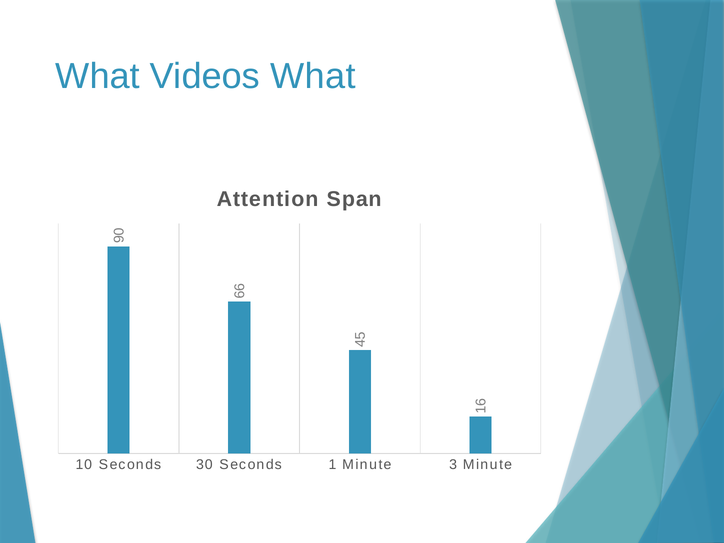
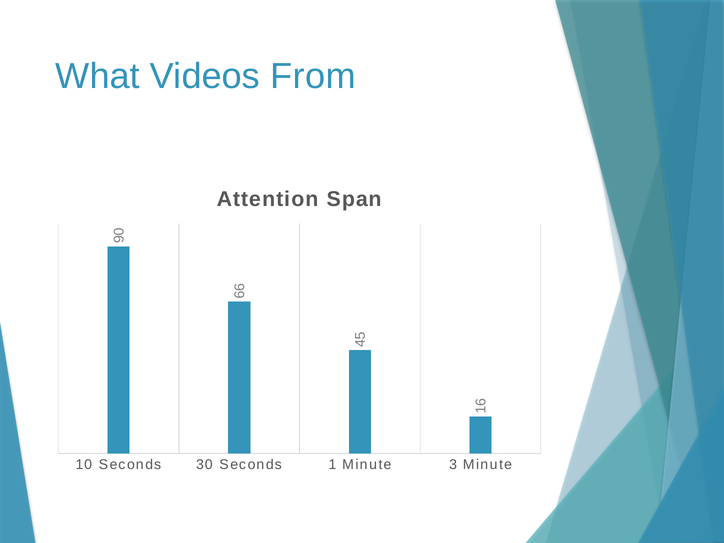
Videos What: What -> From (313, 76)
